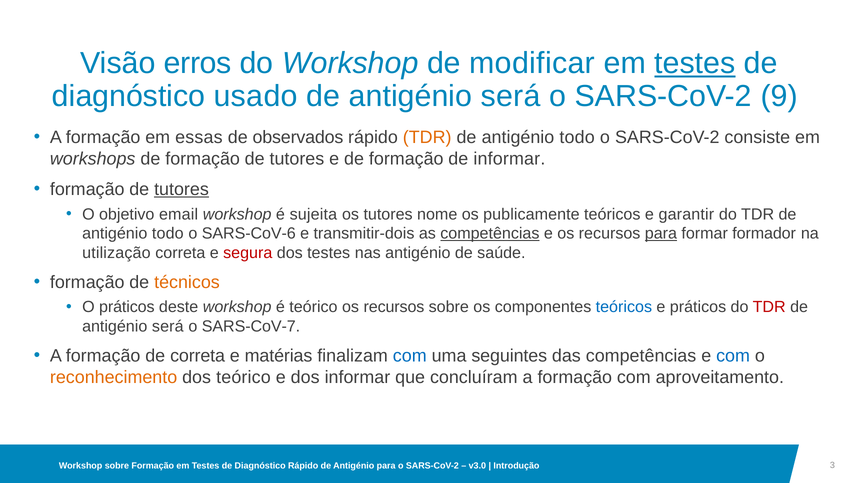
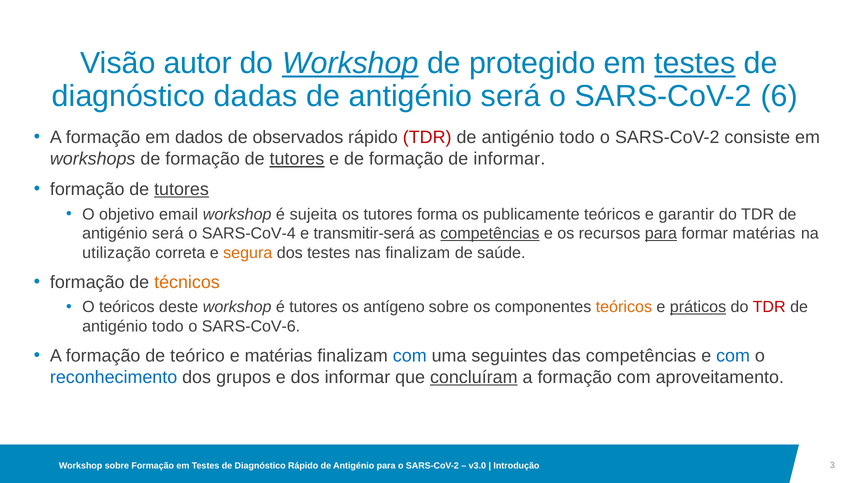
erros: erros -> autor (198, 63)
Workshop underline: none -> present (350, 63)
modificar: modificar -> protegido (532, 63)
usado: usado -> dadas (256, 96)
9: 9 -> 6 (779, 96)
essas: essas -> dados (199, 137)
TDR colour: orange -> red (427, 137)
tutores underline: none -> present (297, 159)
nome: nome -> forma (437, 214)
todo: todo -> será (168, 233)
SARS-CoV-6: SARS-CoV-6 -> SARS-CoV-4 (249, 233)
transmitir-dois: transmitir-dois -> transmitir-será (364, 233)
formar formador: formador -> matérias (764, 233)
segura colour: red -> orange (248, 253)
nas antigénio: antigénio -> finalizam (418, 253)
O práticos: práticos -> teóricos (127, 307)
é teórico: teórico -> tutores (314, 307)
recursos: recursos -> antígeno (394, 307)
teóricos colour: blue -> orange (624, 307)
práticos underline: none -> present (698, 307)
será: será -> todo (168, 326)
SARS-CoV-7: SARS-CoV-7 -> SARS-CoV-6 (251, 326)
de correta: correta -> teórico (197, 356)
reconhecimento colour: orange -> blue (114, 377)
dos teórico: teórico -> grupos (244, 377)
concluíram underline: none -> present (474, 377)
